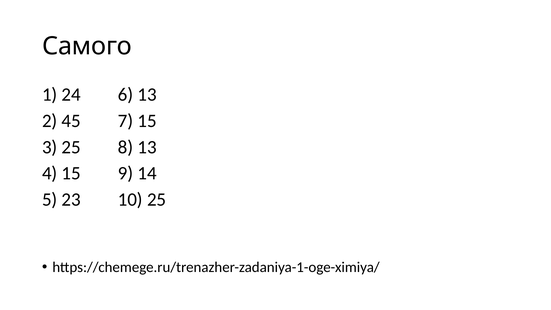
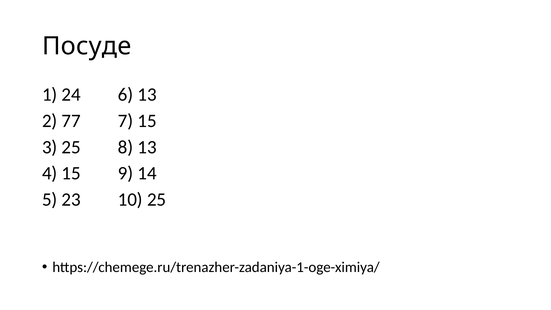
Самого: Самого -> Посуде (87, 46)
45: 45 -> 77 (71, 121)
